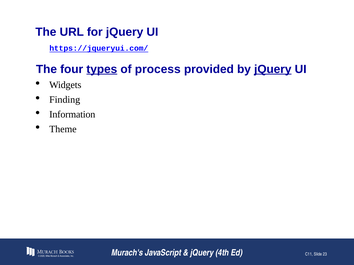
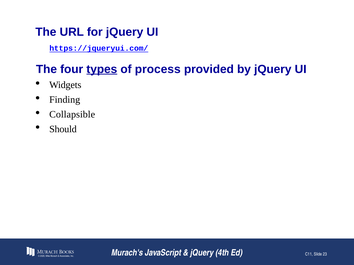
jQuery underline: present -> none (273, 69)
Information: Information -> Collapsible (72, 115)
Theme: Theme -> Should (63, 129)
